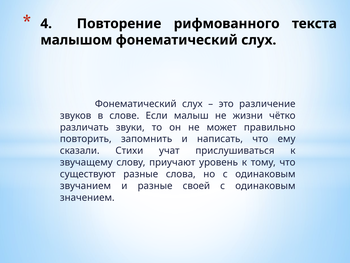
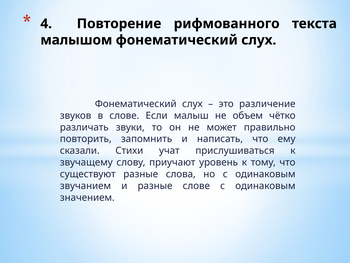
жизни: жизни -> объем (248, 115)
разные своей: своей -> слове (196, 186)
